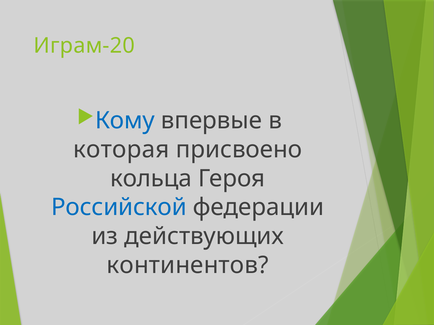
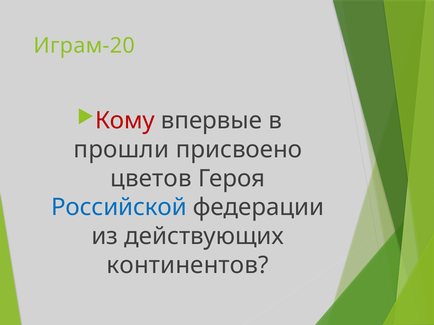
Кому colour: blue -> red (125, 121)
которая: которая -> прошли (121, 150)
кольца: кольца -> цветов (151, 179)
